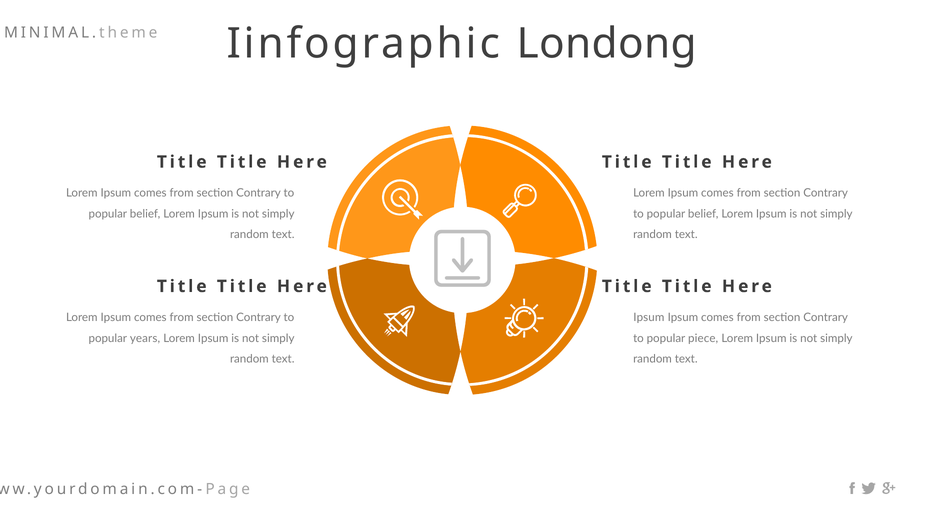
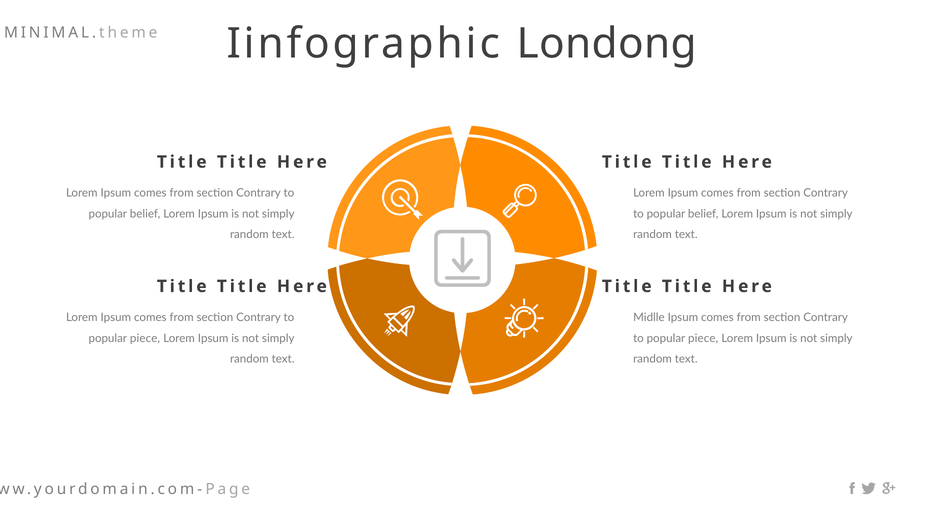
Ipsum: Ipsum -> Midlle (649, 318)
years: years -> piece (145, 338)
